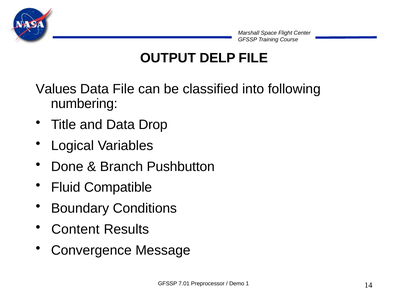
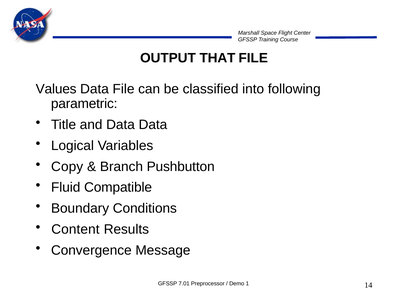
DELP: DELP -> THAT (217, 58)
numbering: numbering -> parametric (84, 104)
Data Drop: Drop -> Data (153, 125)
Done: Done -> Copy (67, 167)
